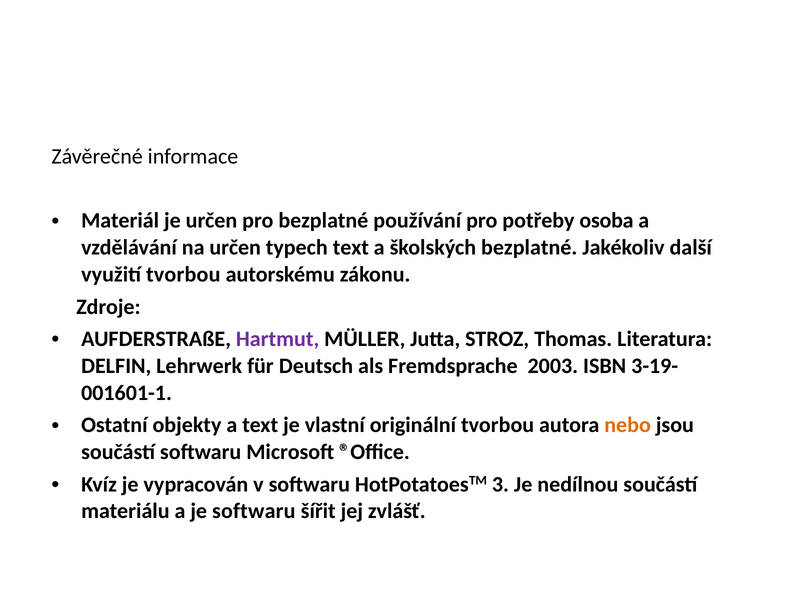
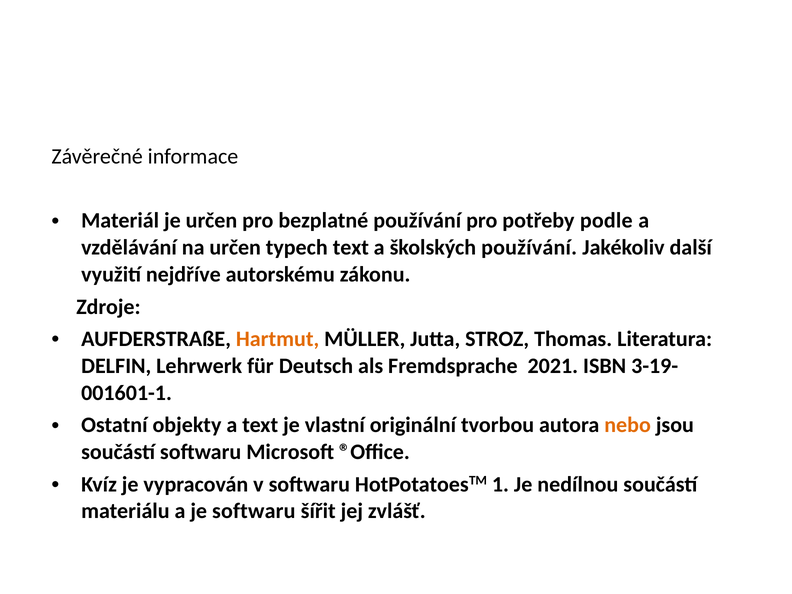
osoba: osoba -> podle (606, 221)
školských bezplatné: bezplatné -> používání (529, 248)
využití tvorbou: tvorbou -> nejdříve (183, 275)
Hartmut colour: purple -> orange (278, 339)
2003: 2003 -> 2021 (553, 366)
3: 3 -> 1 (500, 484)
